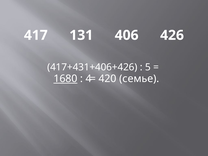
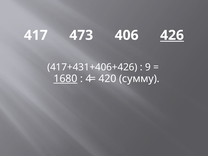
131: 131 -> 473 (81, 35)
426 underline: none -> present (172, 35)
5: 5 -> 9 (148, 67)
семье: семье -> сумму (139, 79)
